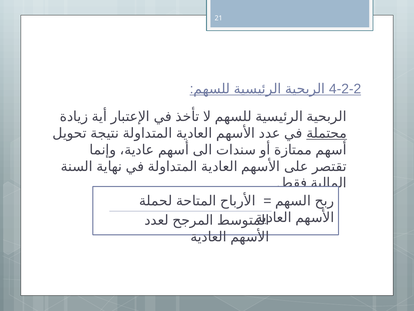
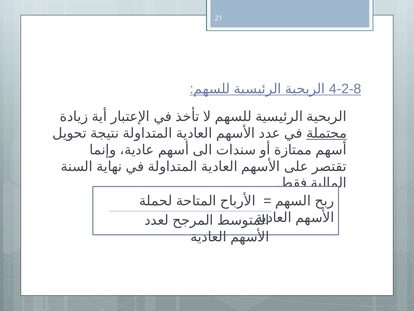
4-2-2: 4-2-2 -> 4-2-8 (345, 89)
